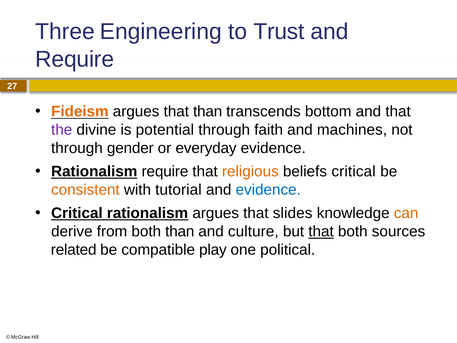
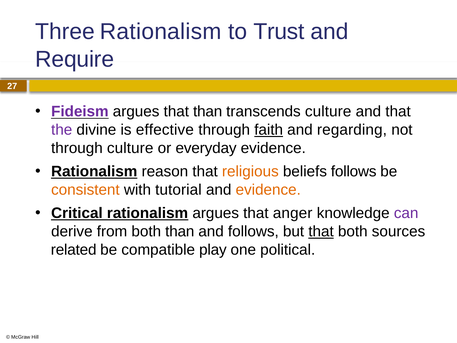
Three Engineering: Engineering -> Rationalism (161, 32)
Fideism colour: orange -> purple (80, 112)
transcends bottom: bottom -> culture (328, 112)
potential: potential -> effective (165, 130)
faith underline: none -> present (269, 130)
machines: machines -> regarding (352, 130)
through gender: gender -> culture (130, 148)
Rationalism require: require -> reason (165, 171)
beliefs critical: critical -> follows (354, 171)
evidence colour: blue -> orange (268, 190)
slides: slides -> anger (293, 213)
can colour: orange -> purple (406, 213)
and culture: culture -> follows (253, 231)
